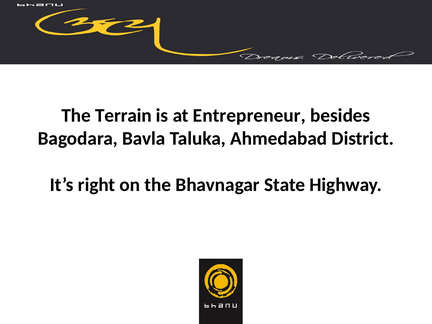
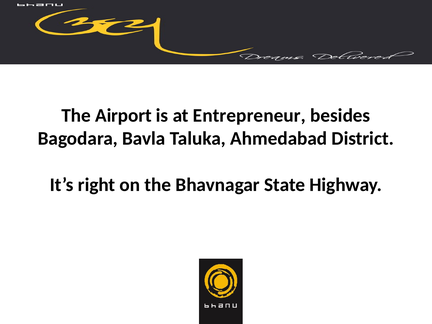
Terrain: Terrain -> Airport (123, 116)
